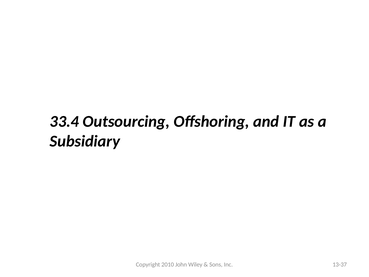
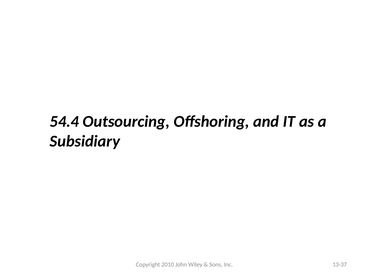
33.4: 33.4 -> 54.4 (64, 121)
